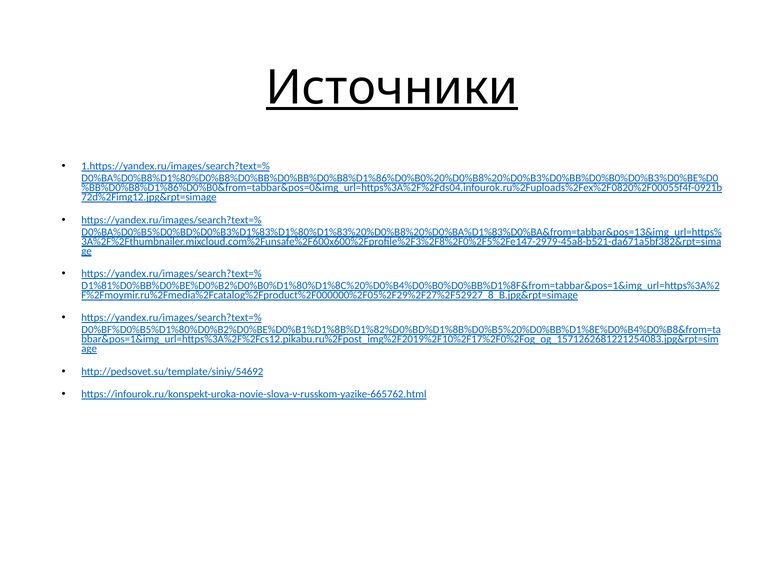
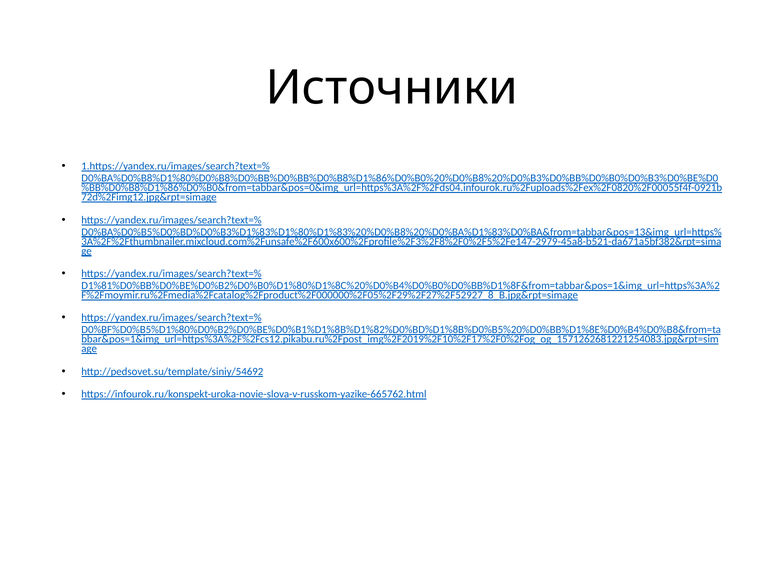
Источники underline: present -> none (392, 88)
